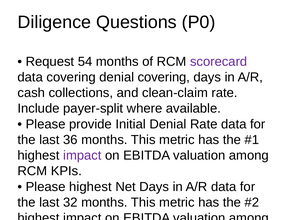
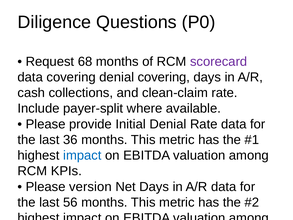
54: 54 -> 68 (85, 61)
impact colour: purple -> blue (82, 155)
Please highest: highest -> version (90, 186)
32: 32 -> 56 (70, 202)
